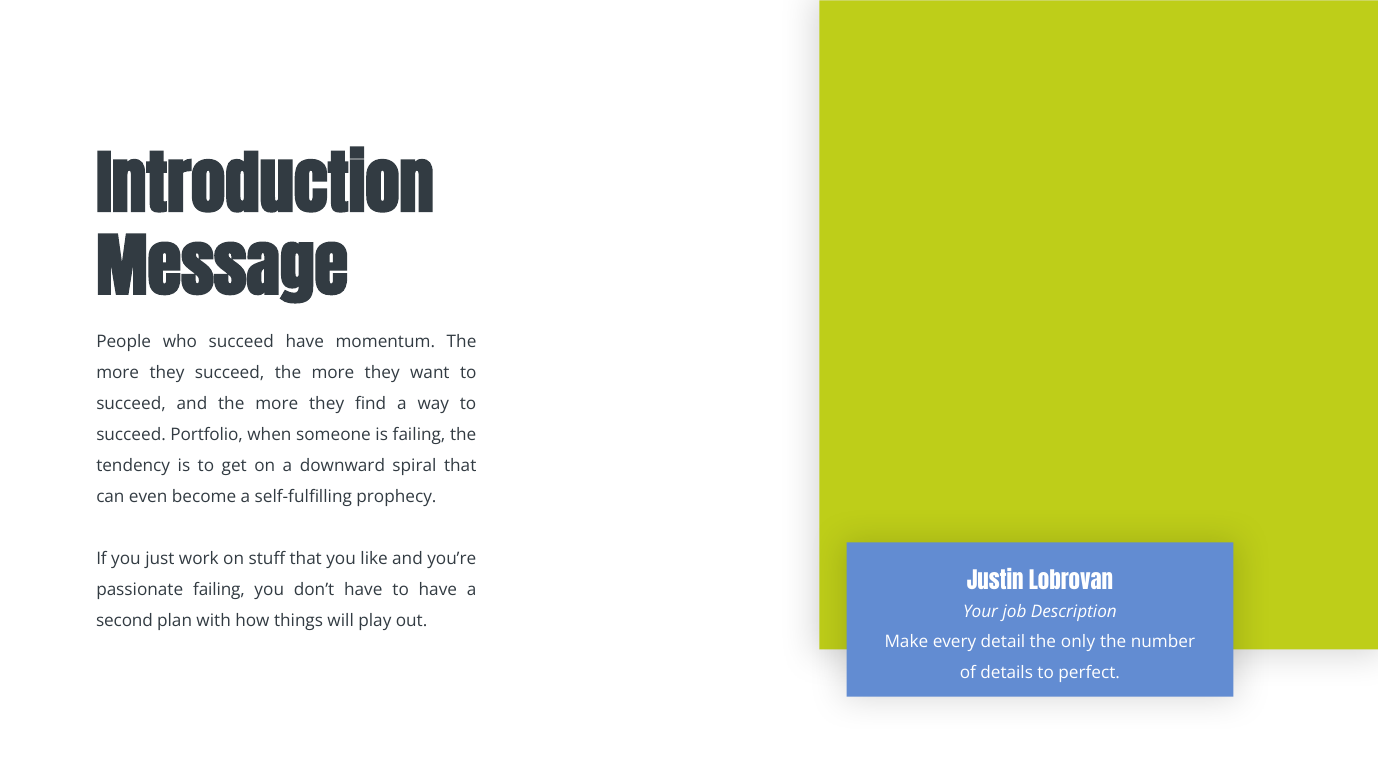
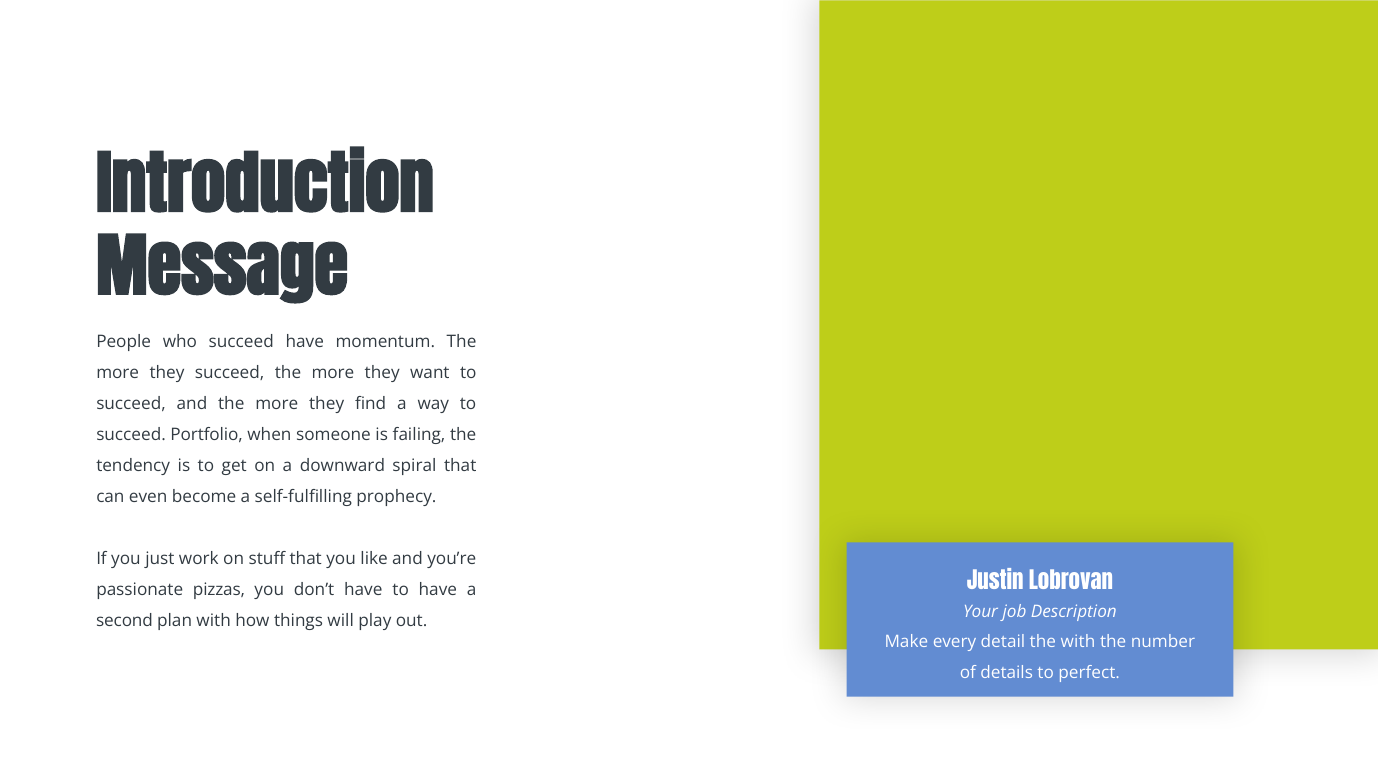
passionate failing: failing -> pizzas (219, 589)
the only: only -> with (1078, 642)
